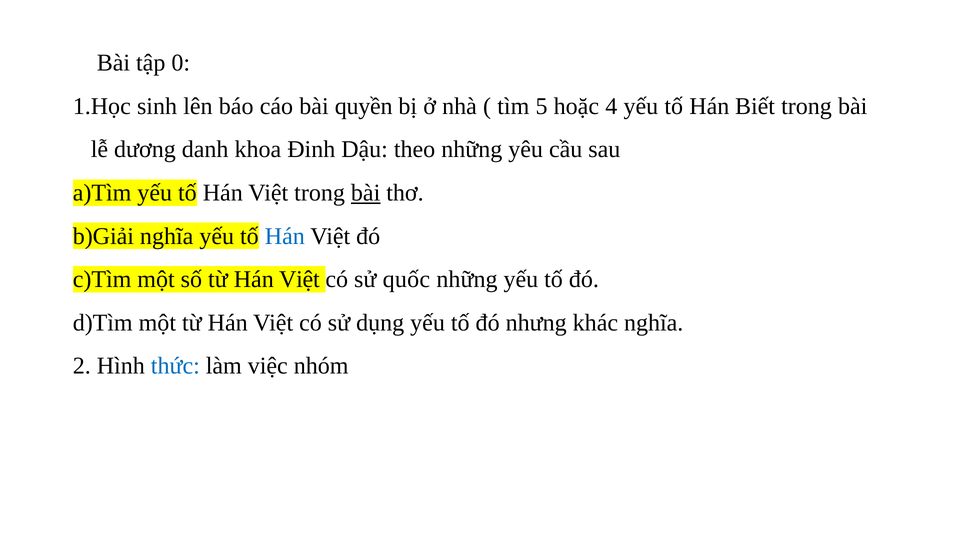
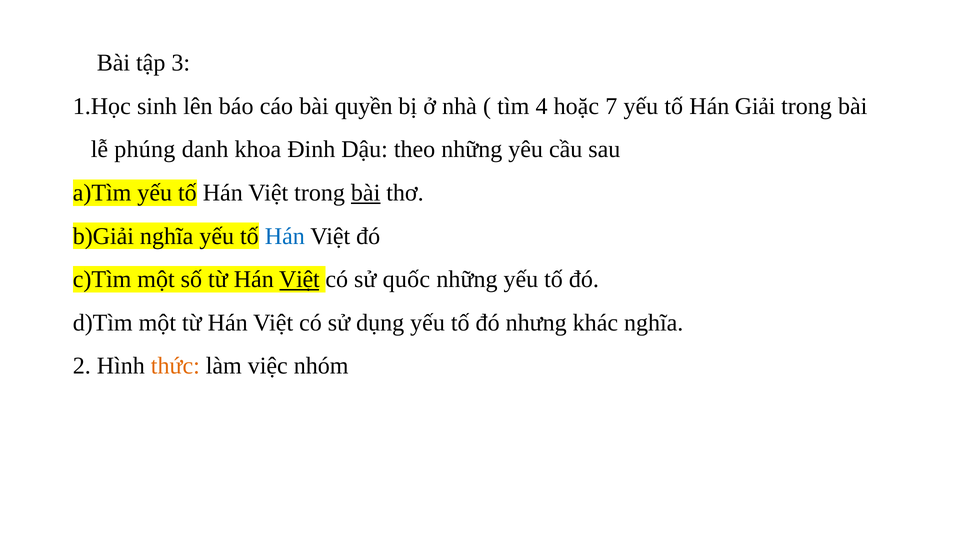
0: 0 -> 3 (181, 63)
5: 5 -> 4 (542, 106)
4: 4 -> 7 (611, 106)
Biết: Biết -> Giải (755, 106)
dương: dương -> phúng (145, 149)
Việt underline: none -> present (299, 279)
thức colour: blue -> orange (175, 366)
